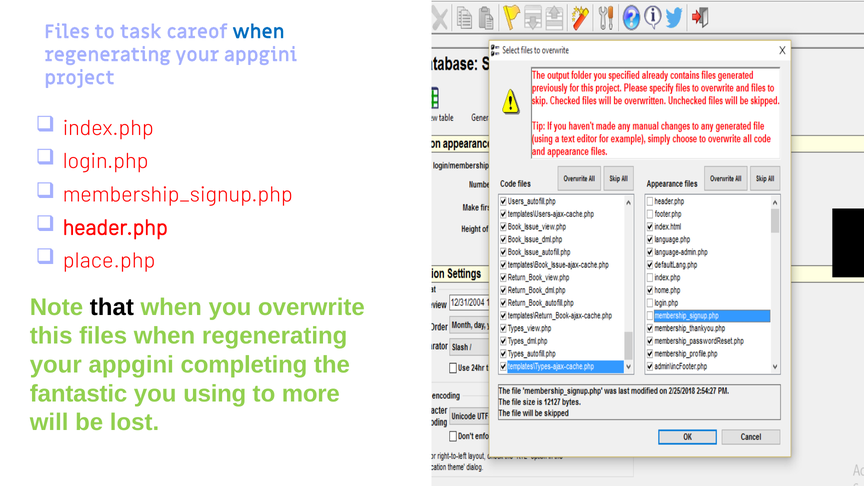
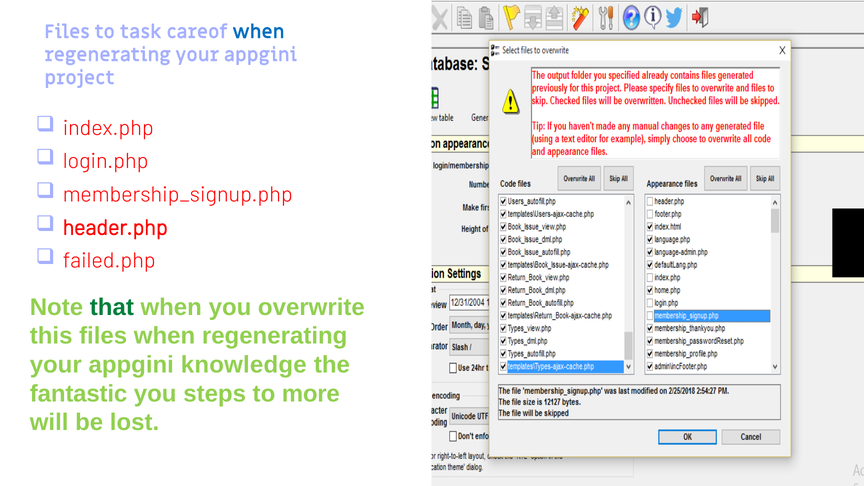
place.php: place.php -> failed.php (109, 261)
that colour: black -> green (112, 307)
completing: completing -> knowledge (244, 365)
using: using -> steps (215, 394)
